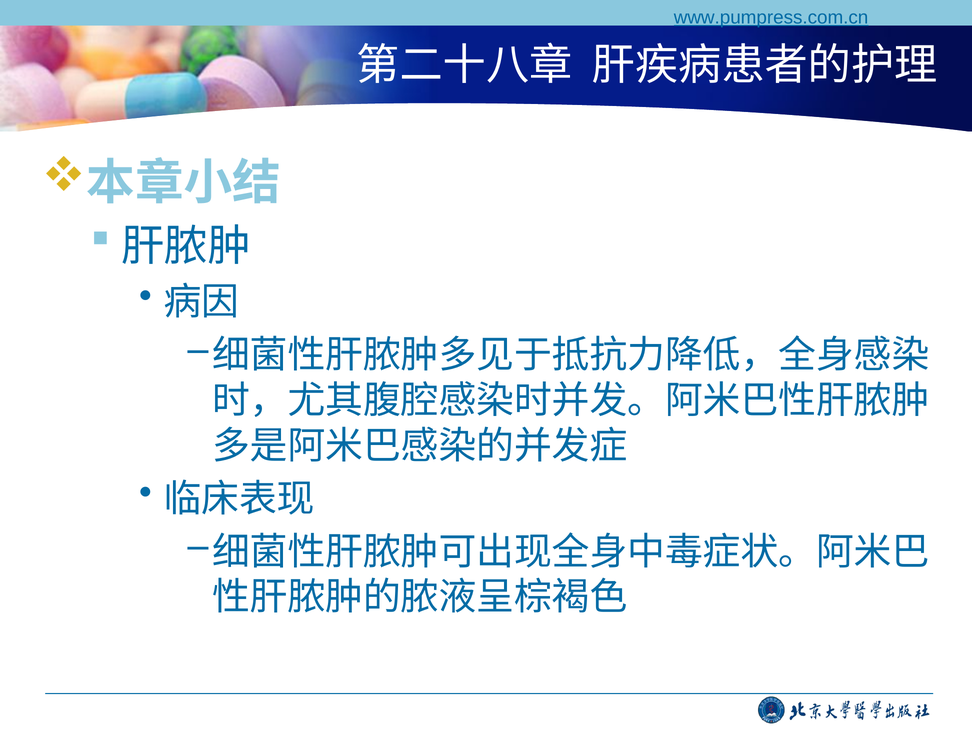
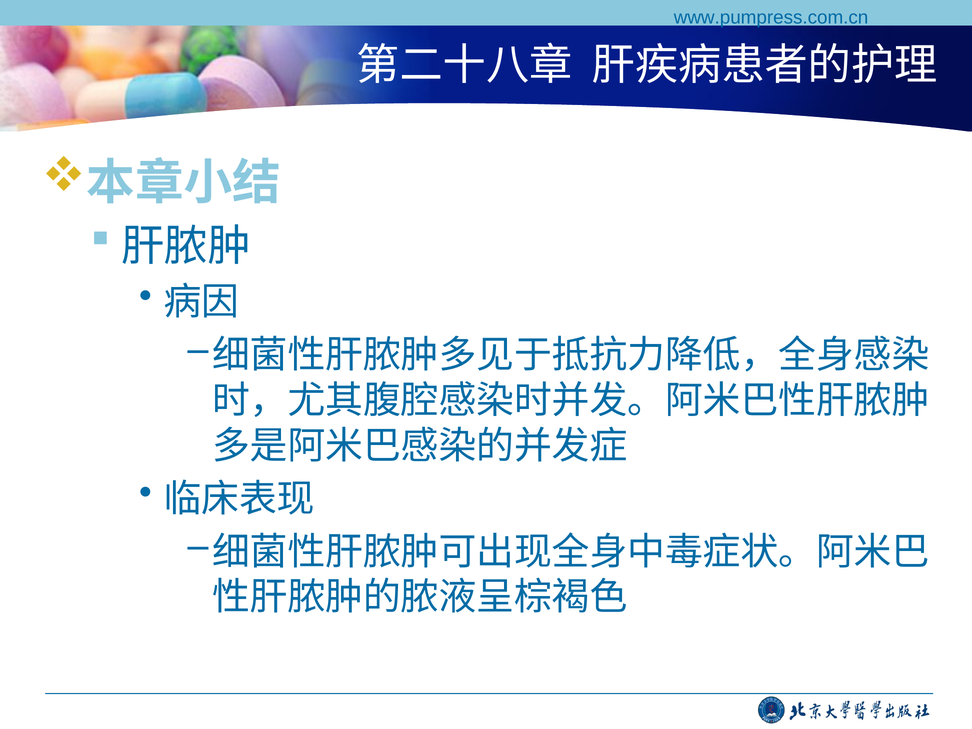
www.pumpress.com.cn underline: present -> none (771, 17)
